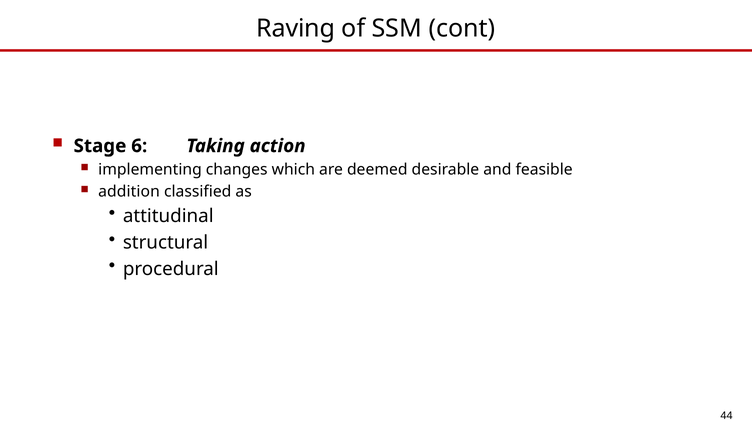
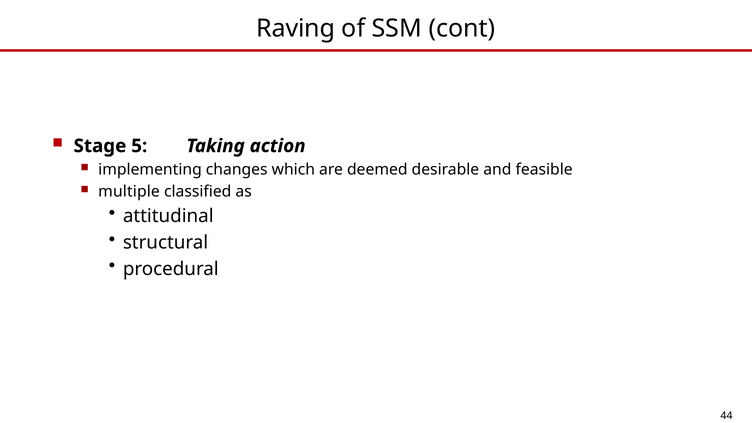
6: 6 -> 5 (139, 146)
addition: addition -> multiple (129, 192)
